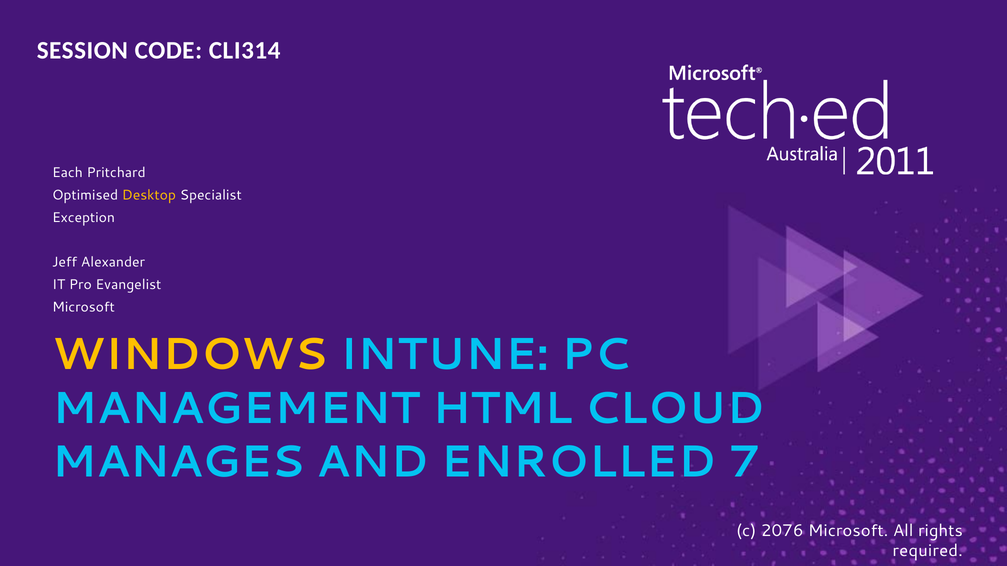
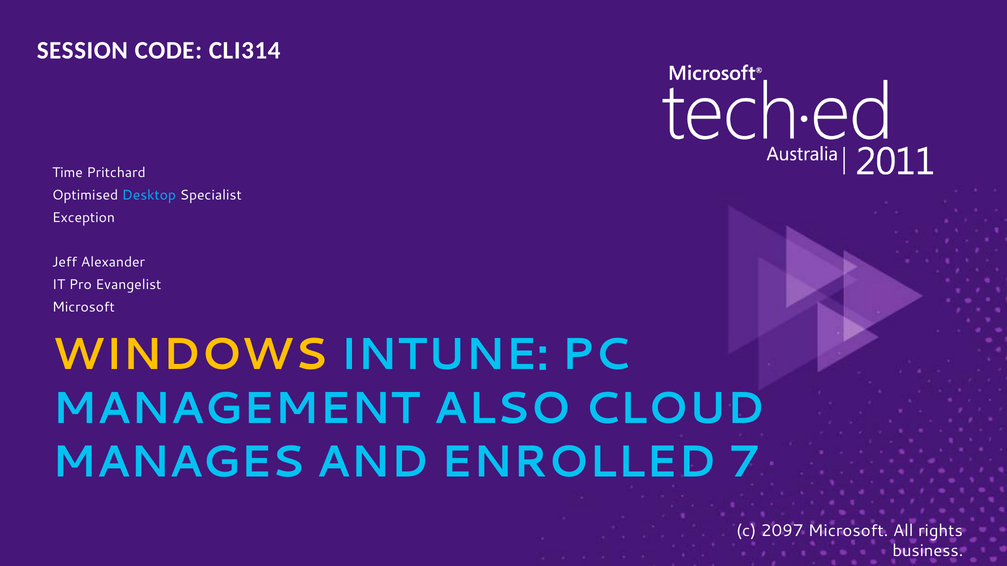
Each: Each -> Time (67, 173)
Desktop colour: yellow -> light blue (149, 195)
HTML: HTML -> ALSO (502, 409)
2076: 2076 -> 2097 (782, 531)
required: required -> business (928, 551)
